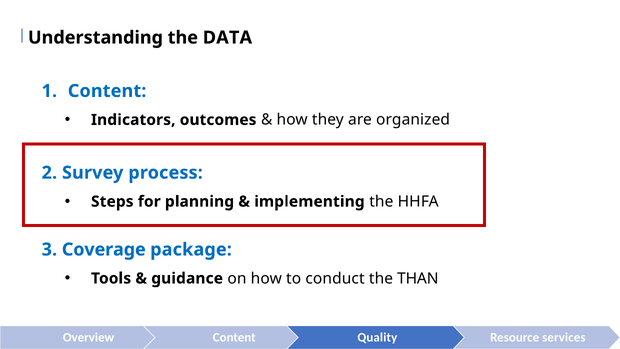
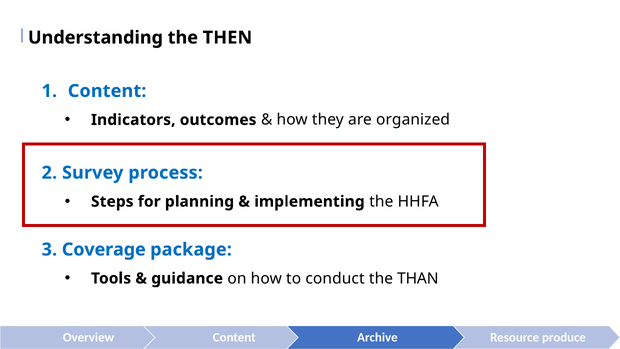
DATA: DATA -> THEN (227, 38)
Quality: Quality -> Archive (377, 337)
services: services -> produce (564, 337)
